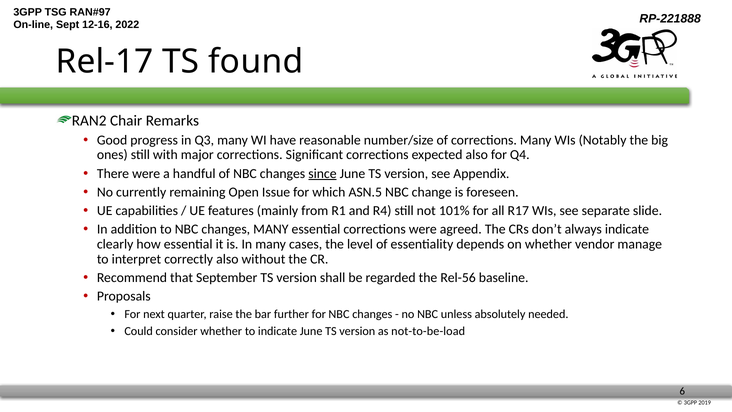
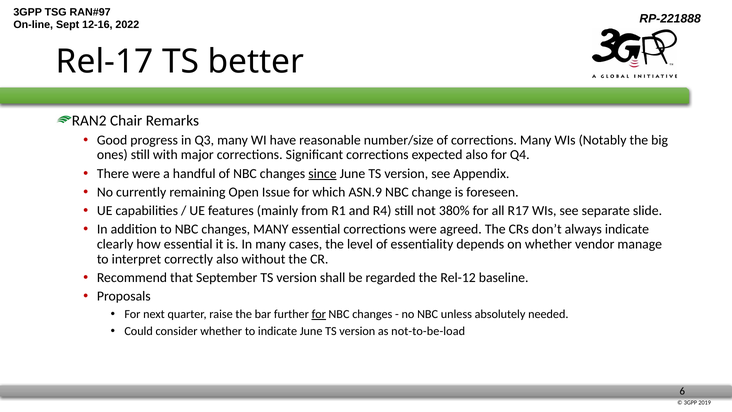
found: found -> better (256, 61)
ASN.5: ASN.5 -> ASN.9 (365, 192)
101%: 101% -> 380% (454, 211)
Rel-56: Rel-56 -> Rel-12 (458, 278)
for underline: none -> present (319, 314)
